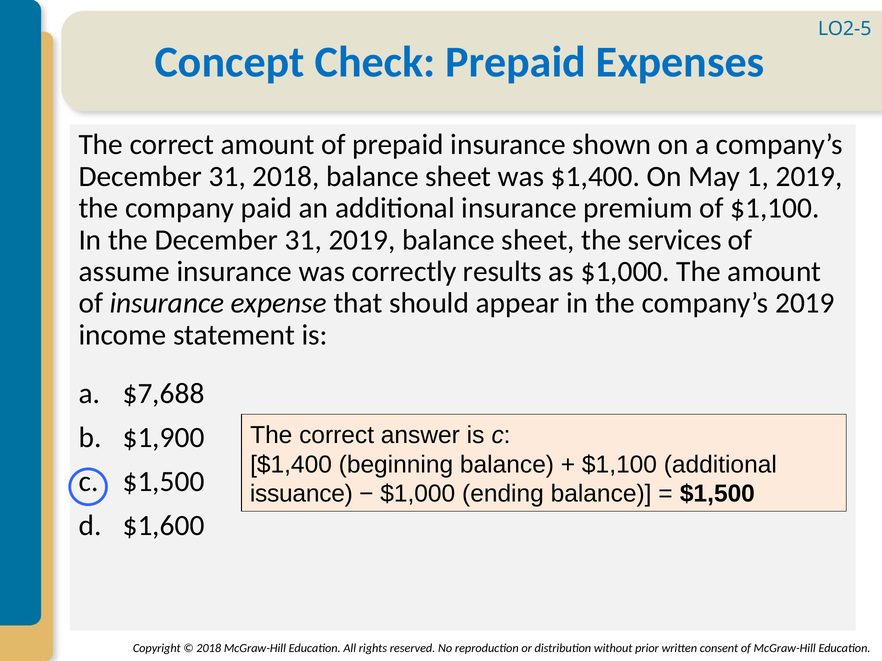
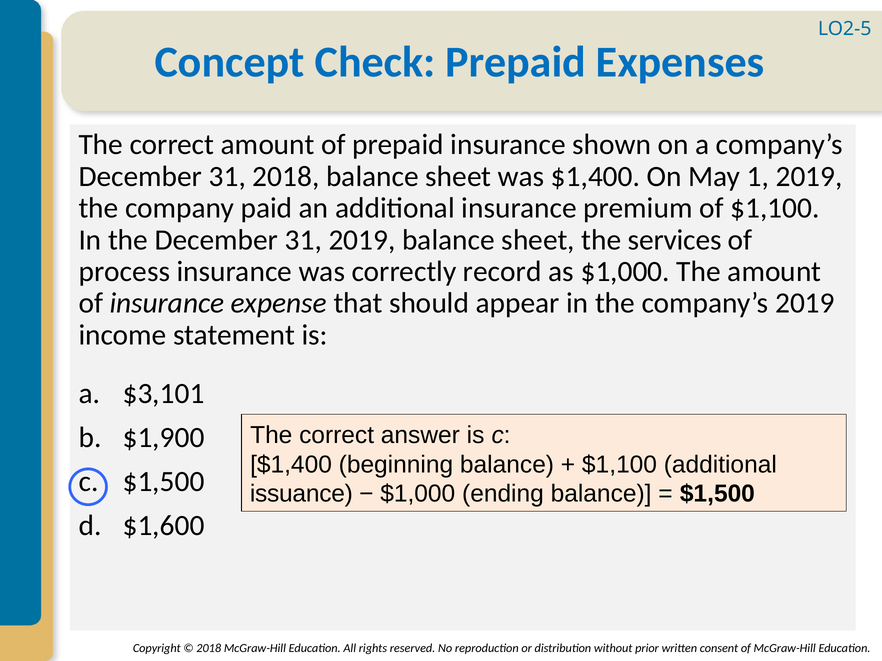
assume: assume -> process (124, 272)
results: results -> record (502, 272)
$7,688: $7,688 -> $3,101 (164, 394)
